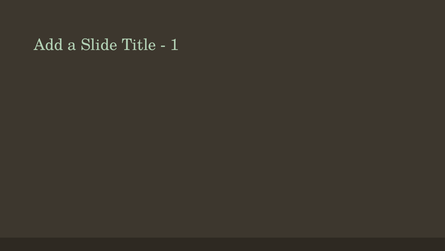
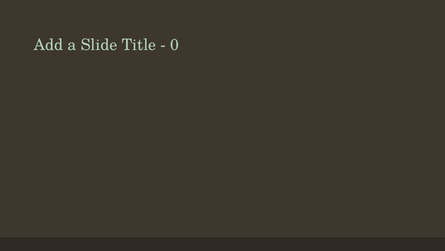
1: 1 -> 0 (174, 45)
